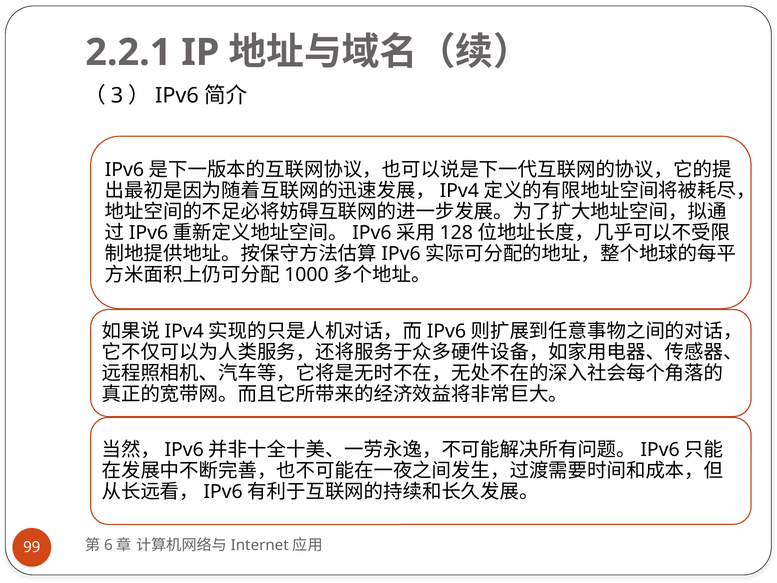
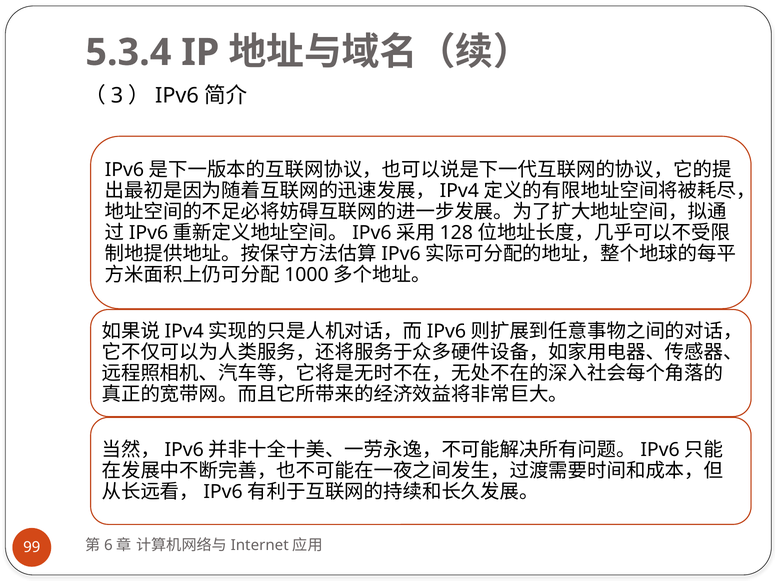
2.2.1: 2.2.1 -> 5.3.4 (128, 52)
